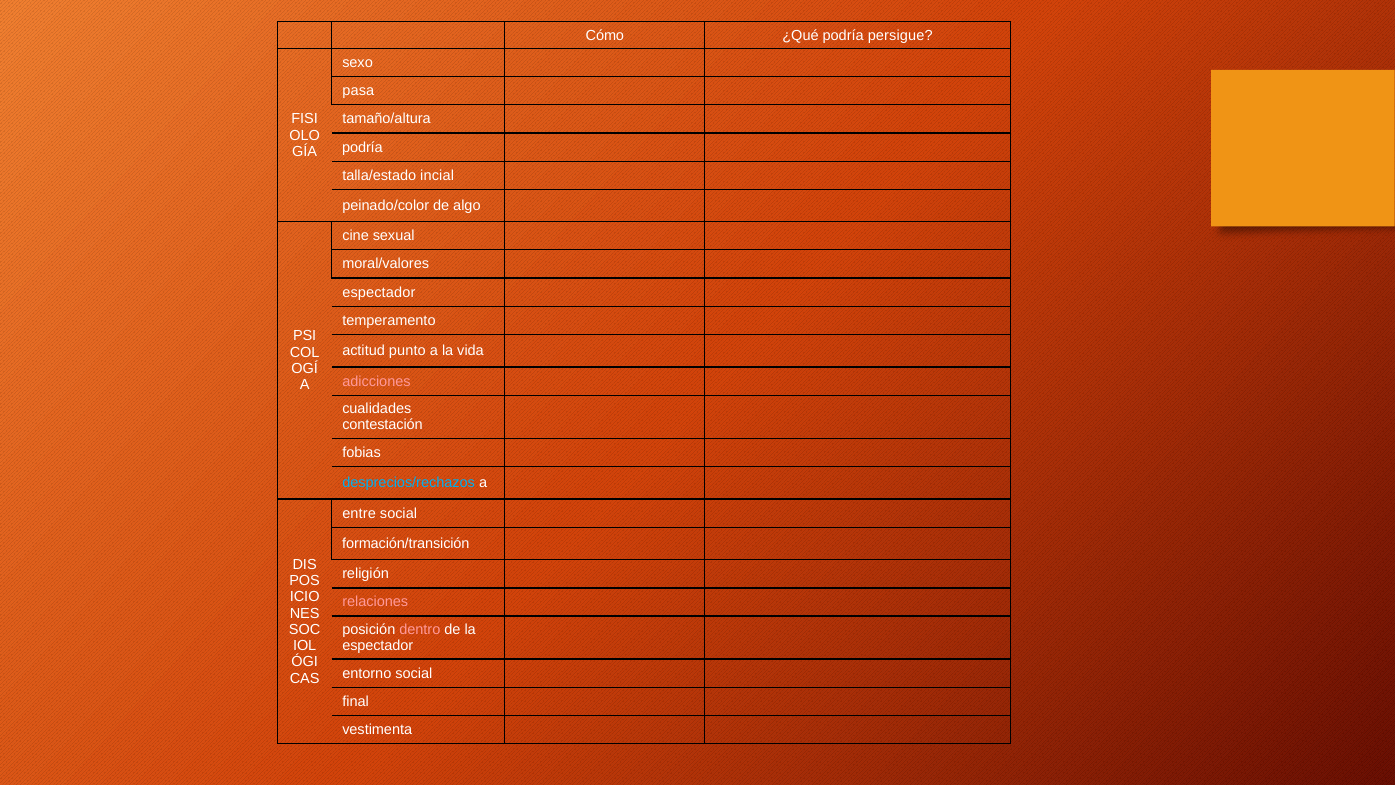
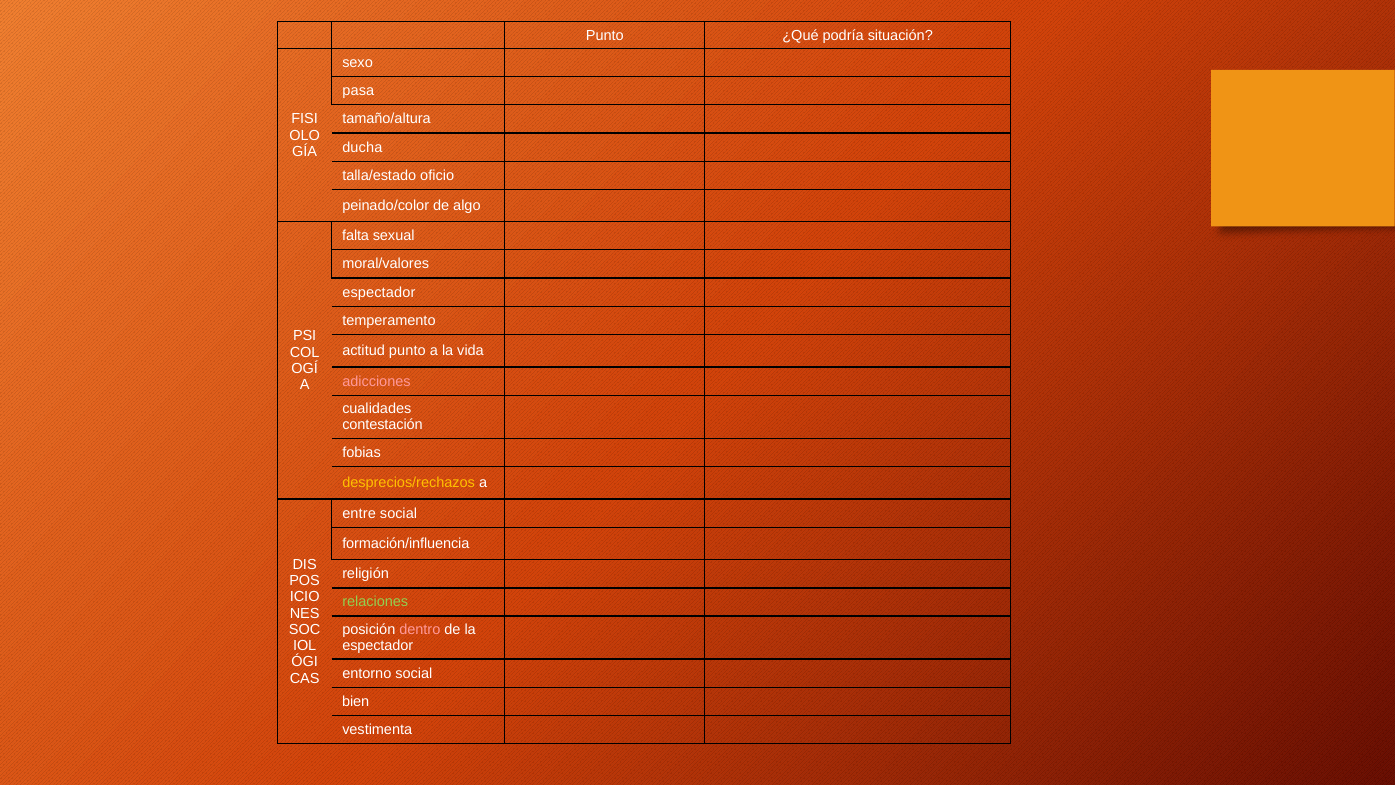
Cómo: Cómo -> Punto (605, 35)
persigue: persigue -> situación (900, 35)
podría: podría -> ducha (362, 147)
incial: incial -> oficio (437, 175)
cine: cine -> falta (356, 236)
desprecios/rechazos colour: light blue -> yellow (409, 483)
formación/transición: formación/transición -> formación/influencia (406, 543)
relaciones colour: pink -> light green (375, 602)
final: final -> bien (356, 701)
